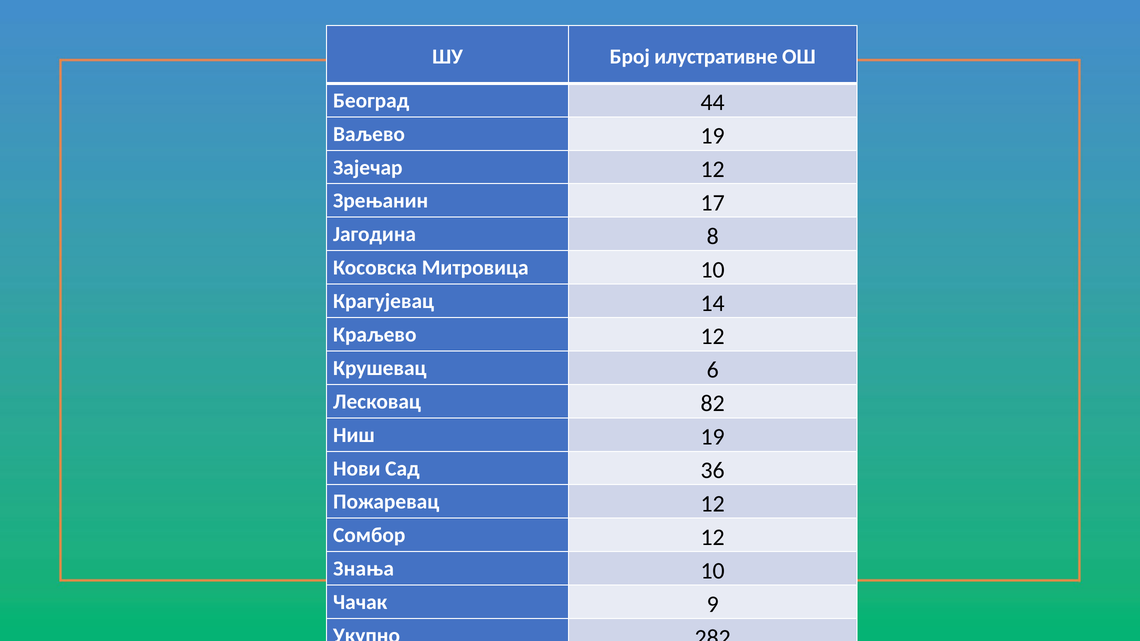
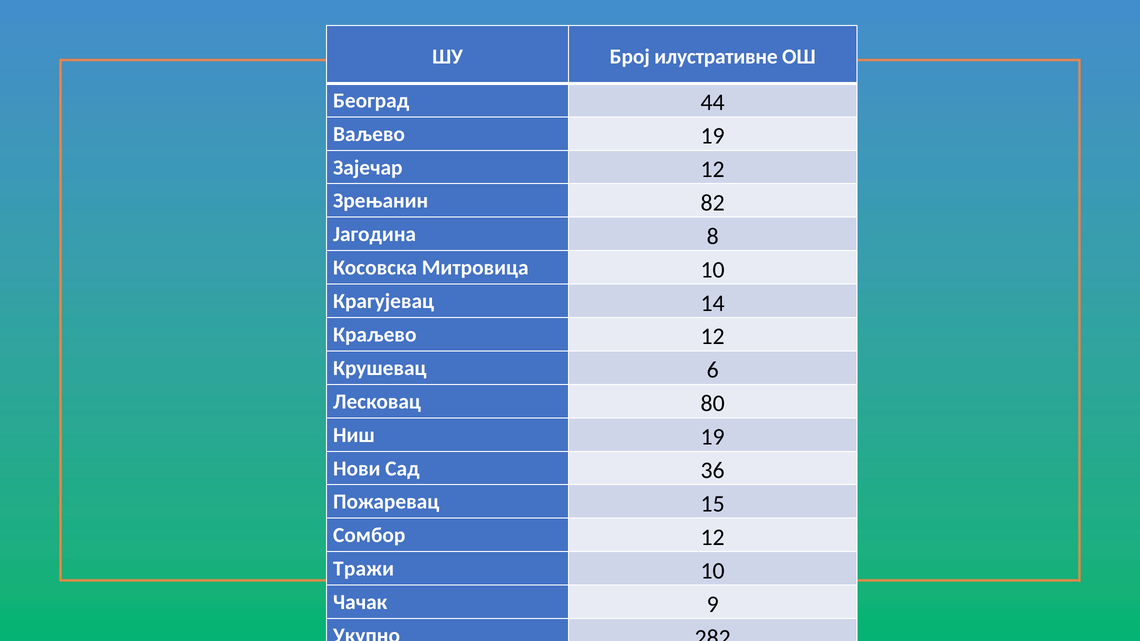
17: 17 -> 82 (713, 203)
82: 82 -> 80 (713, 404)
Пожаревац 12: 12 -> 15 (713, 504)
Знања: Знања -> Тражи (364, 569)
